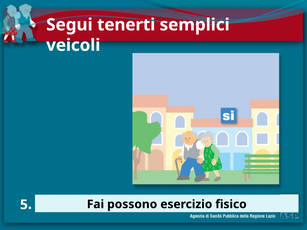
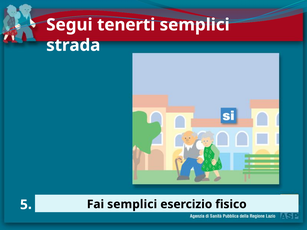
veicoli: veicoli -> strada (73, 45)
Fai possono: possono -> semplici (132, 204)
